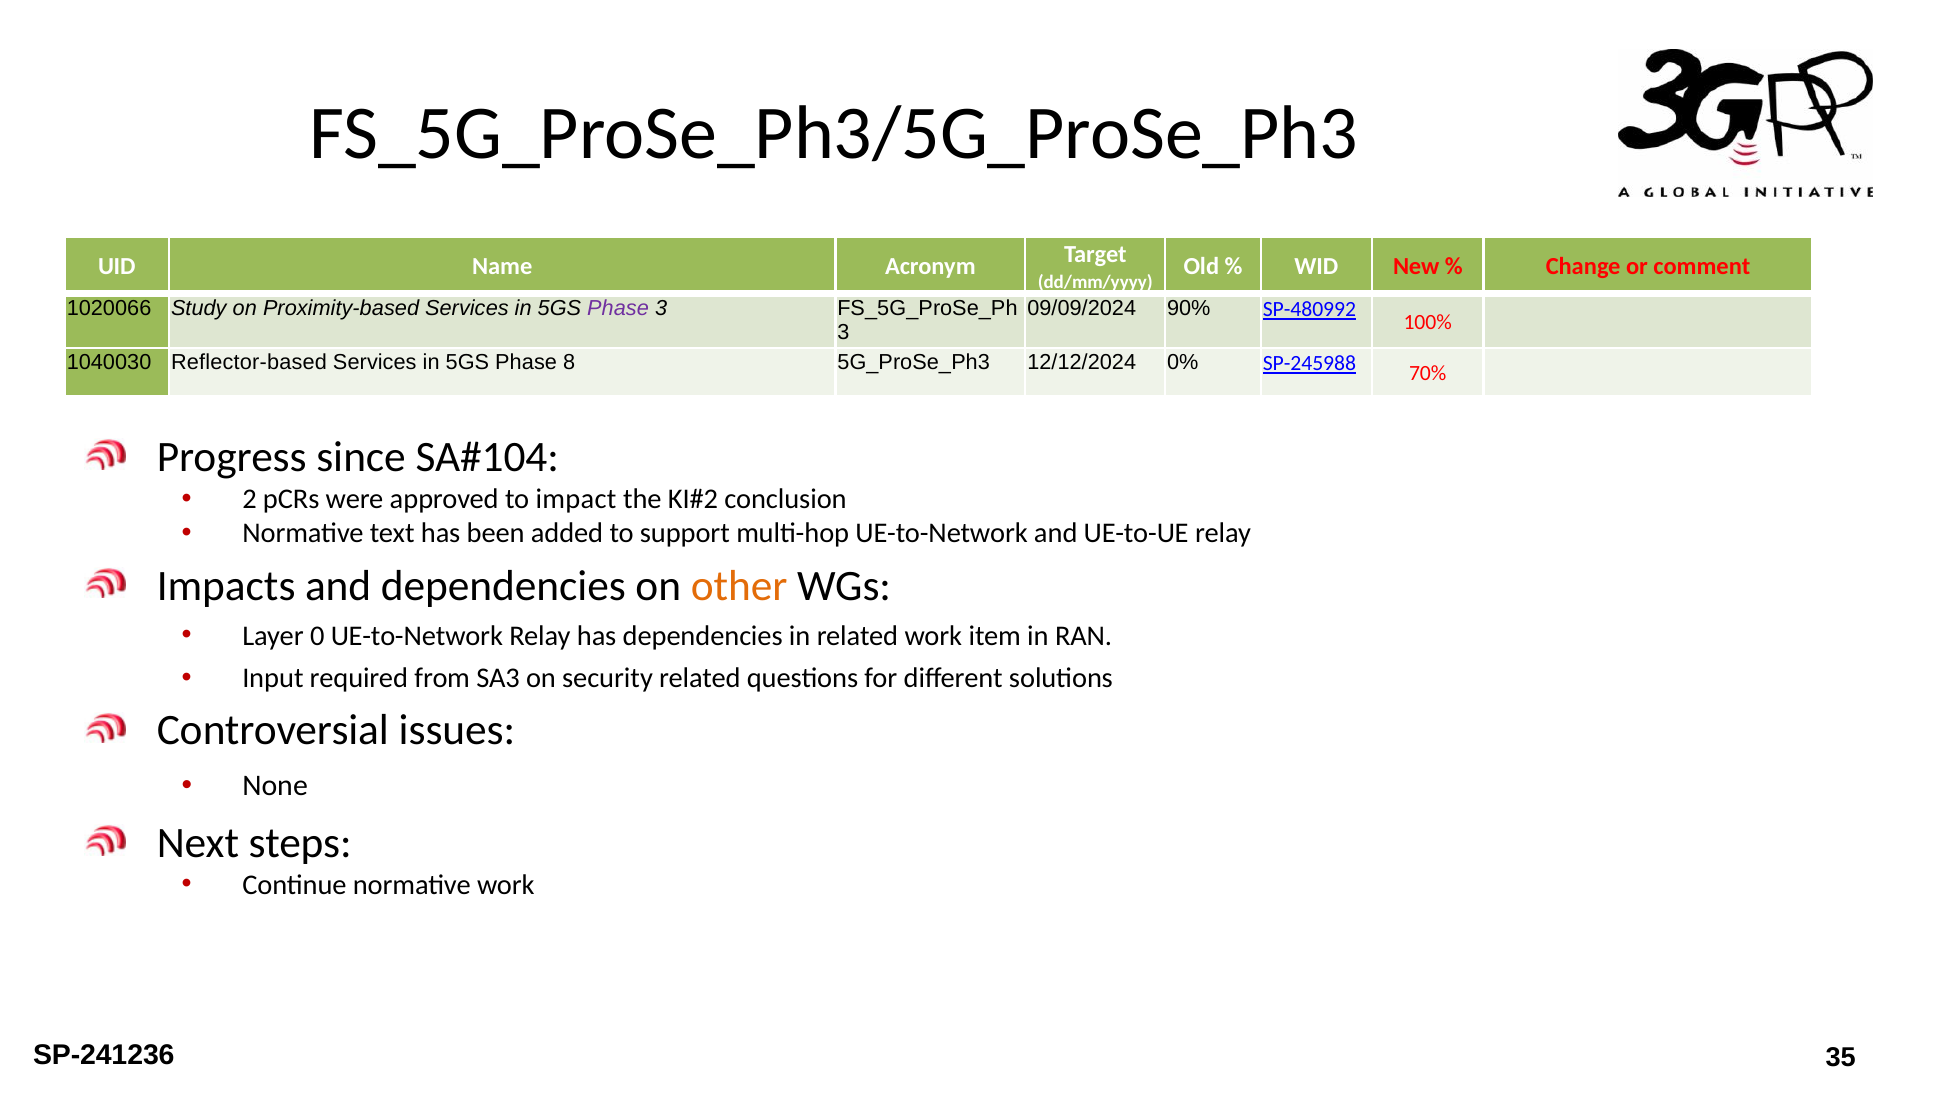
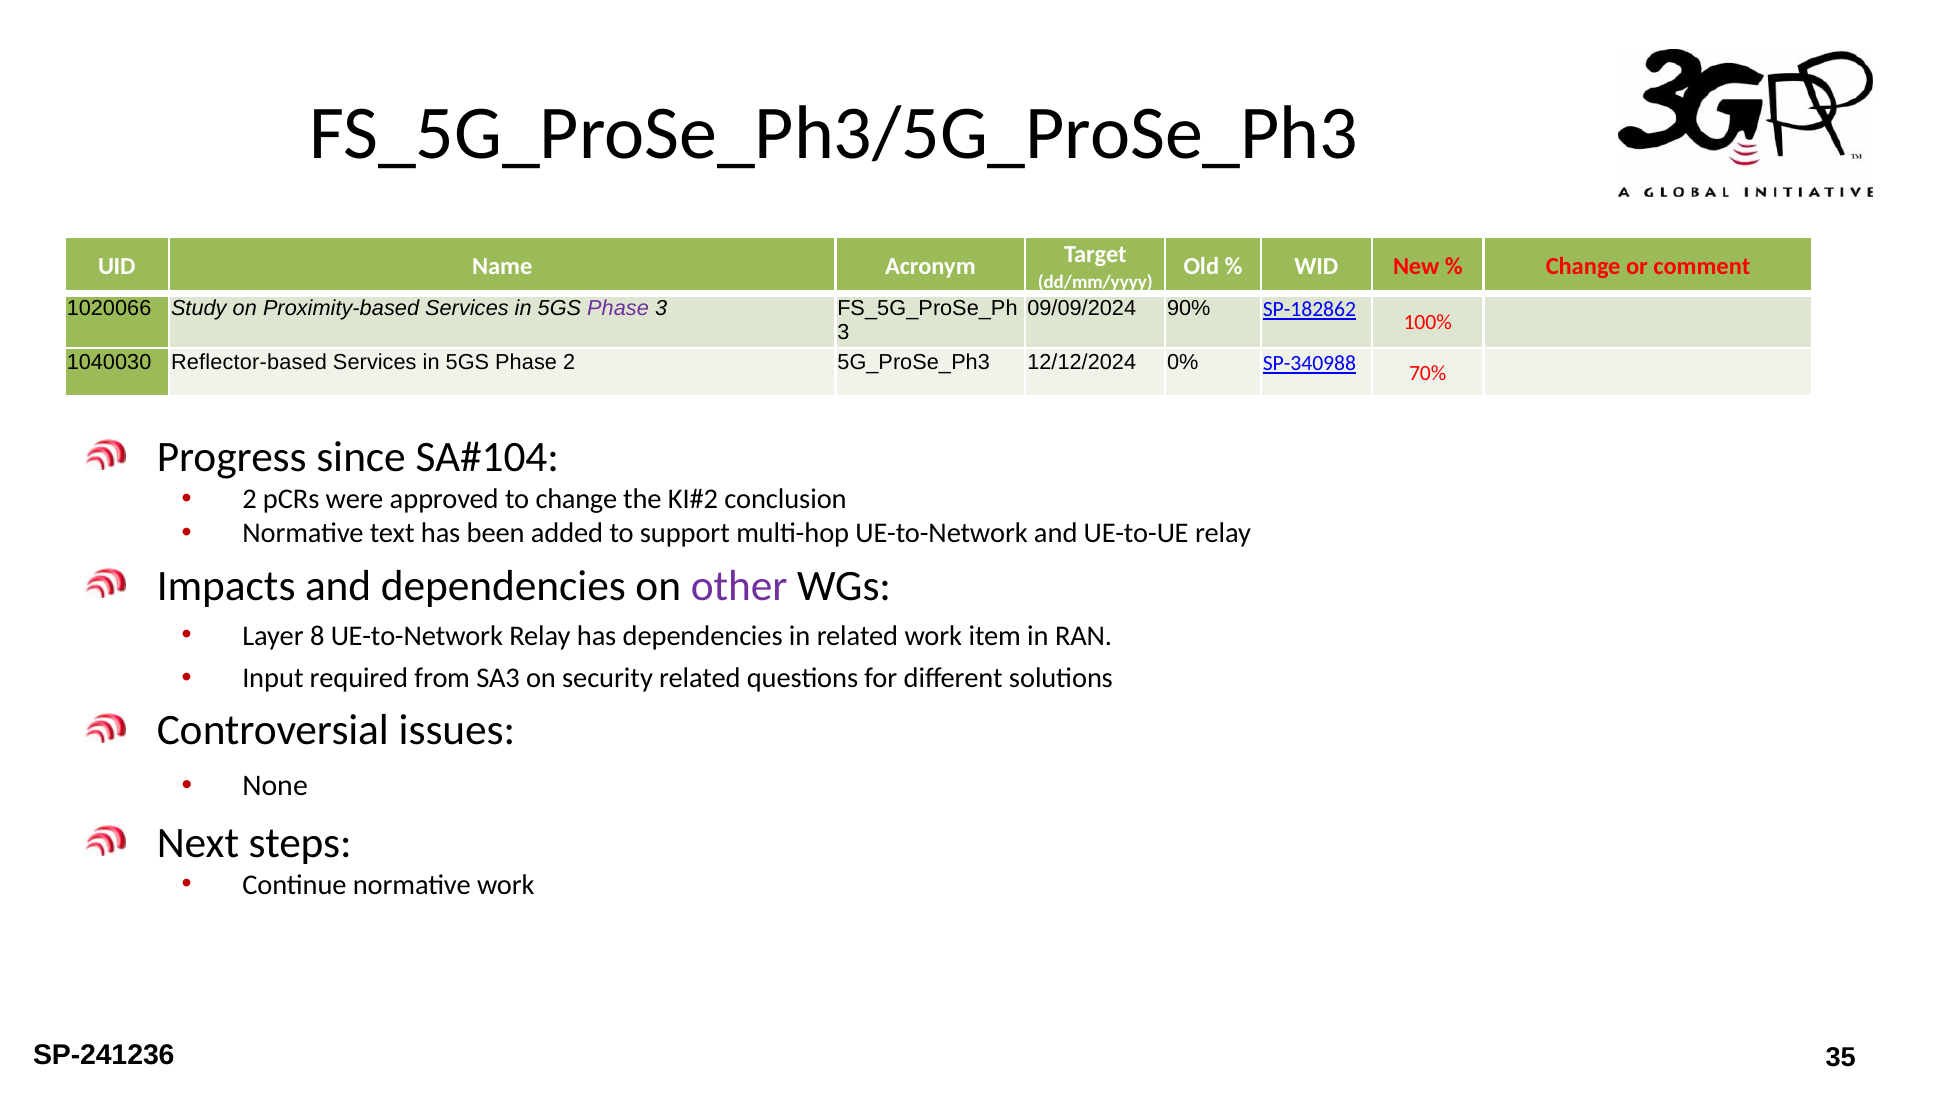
SP-480992: SP-480992 -> SP-182862 (1309, 309)
Phase 8: 8 -> 2 (569, 363)
SP-245988: SP-245988 -> SP-340988 (1309, 364)
to impact: impact -> change (576, 499)
other colour: orange -> purple (739, 586)
0: 0 -> 8 (317, 636)
